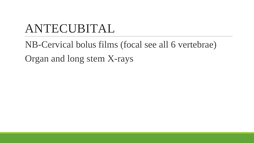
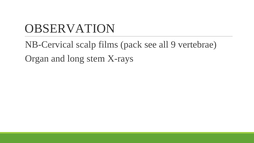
ANTECUBITAL: ANTECUBITAL -> OBSERVATION (70, 28)
bolus: bolus -> scalp (86, 44)
focal: focal -> pack (131, 44)
6: 6 -> 9 (173, 44)
